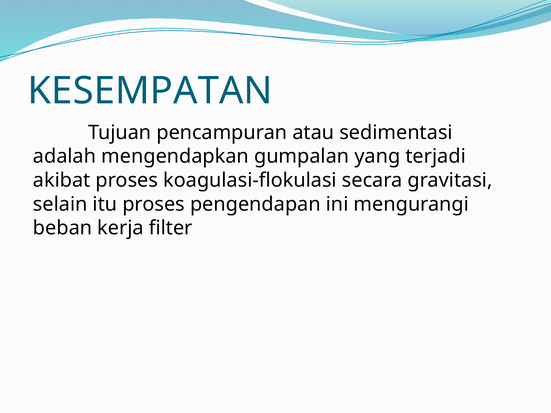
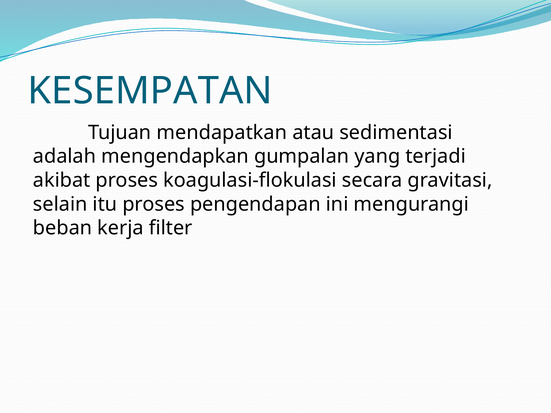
pencampuran: pencampuran -> mendapatkan (222, 133)
